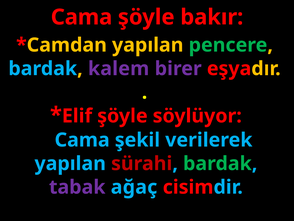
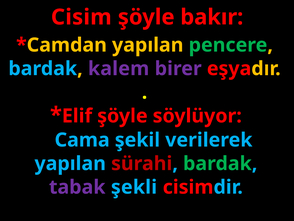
Cama: Cama -> Cisim (81, 17)
ağaç: ağaç -> şekli (134, 187)
